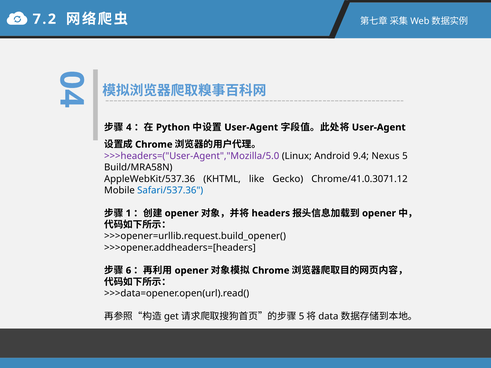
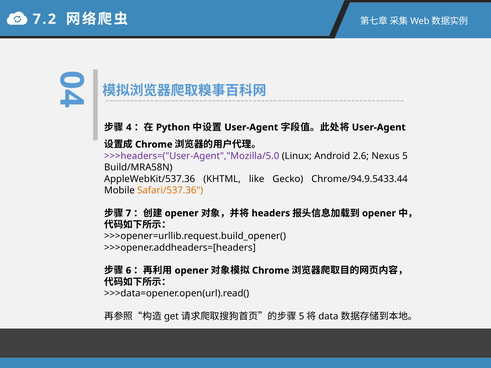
9.4: 9.4 -> 2.6 (361, 156)
Chrome/41.0.3071.12: Chrome/41.0.3071.12 -> Chrome/94.9.5433.44 (360, 179)
Safari/537.36 colour: blue -> orange (170, 190)
1: 1 -> 7 (128, 213)
